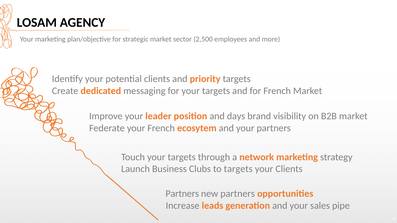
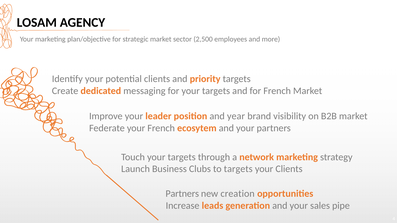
days: days -> year (236, 116)
new partners: partners -> creation (238, 194)
